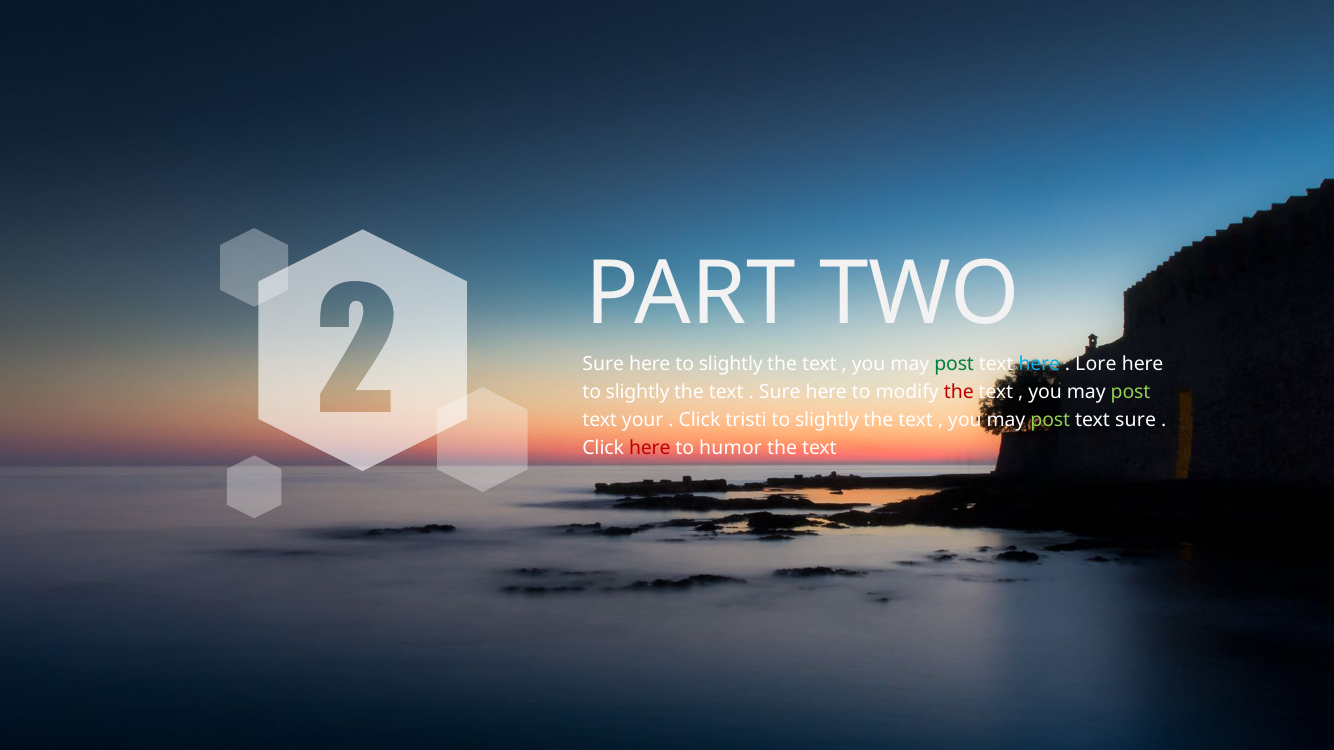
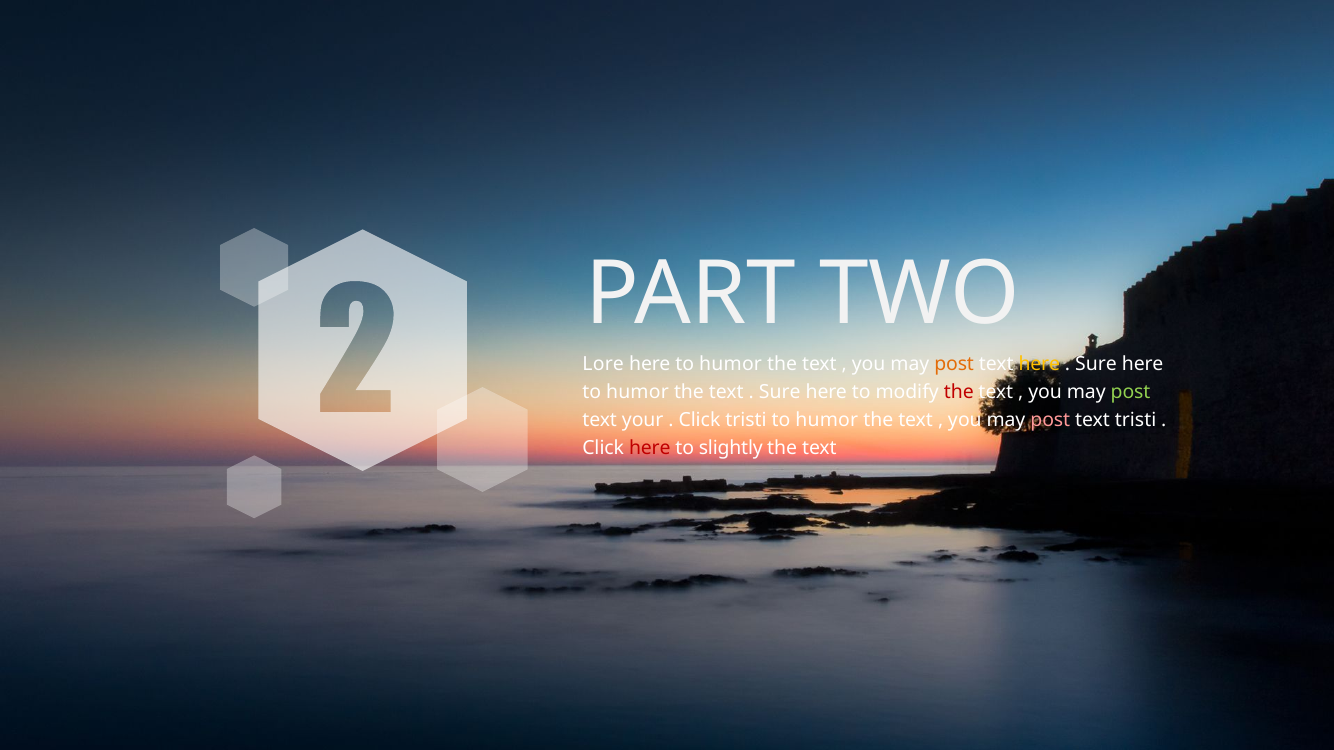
Sure: Sure -> Lore (603, 365)
slightly: slightly -> humor (731, 365)
post colour: green -> orange (954, 365)
here colour: light blue -> yellow (1039, 365)
Lore: Lore -> Sure (1096, 365)
slightly: slightly -> humor (637, 393)
slightly: slightly -> humor (827, 421)
post colour: light green -> pink (1050, 421)
text sure: sure -> tristi (1136, 421)
humor: humor -> slightly (731, 448)
